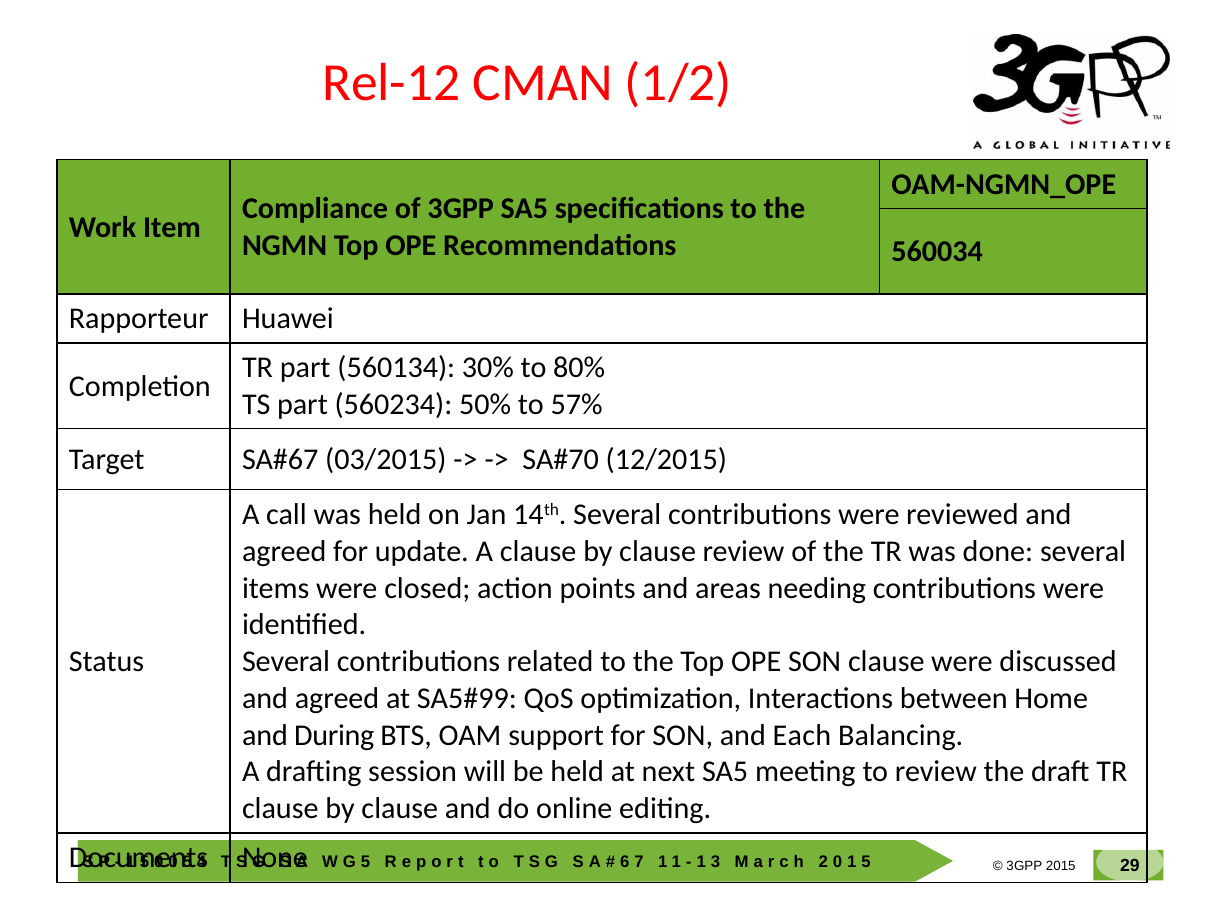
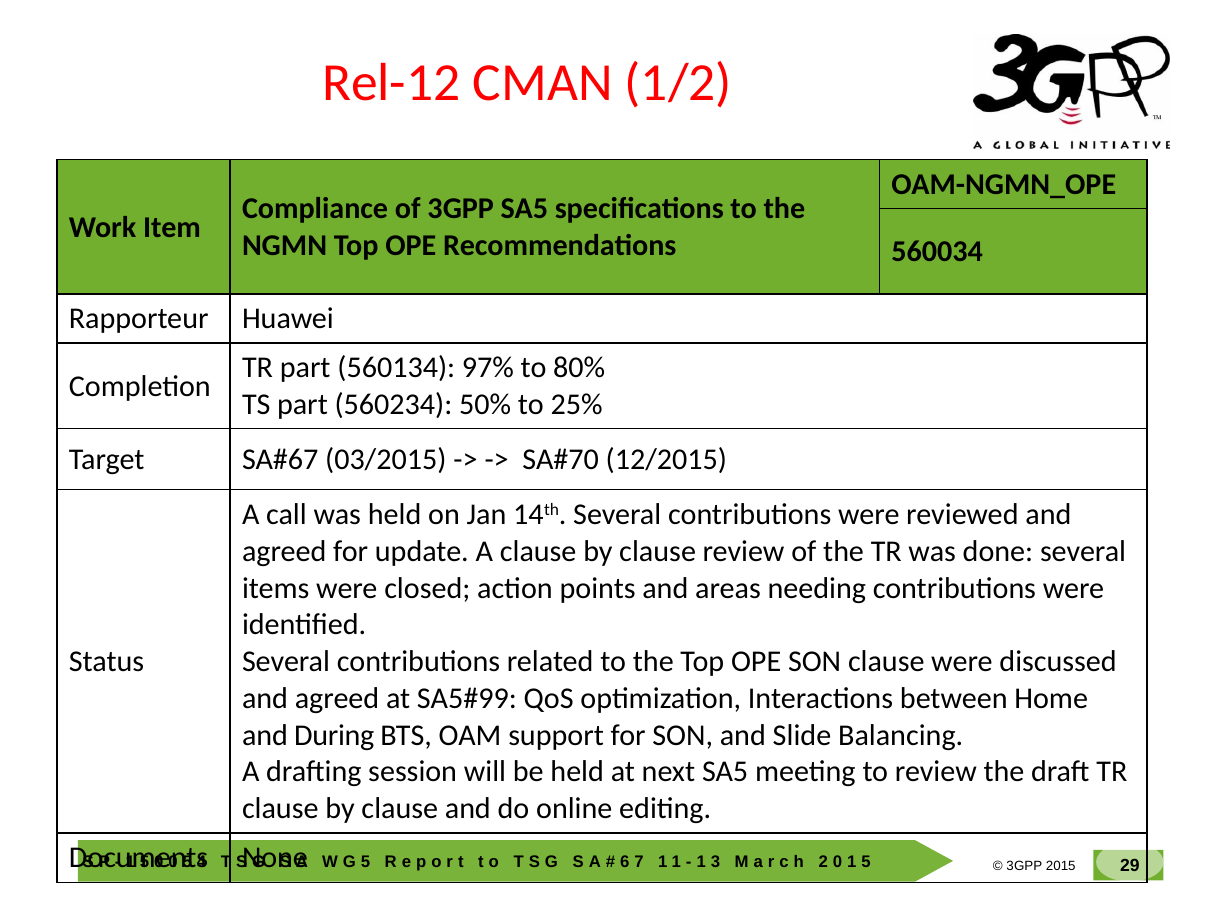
30%: 30% -> 97% (488, 368)
57%: 57% -> 25% (577, 404)
Each: Each -> Slide (802, 735)
